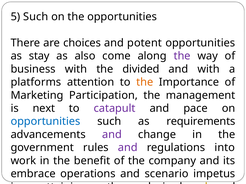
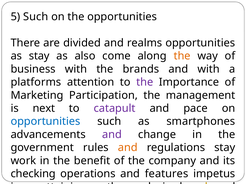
choices: choices -> divided (82, 43)
potent: potent -> realms (145, 43)
the colour: purple -> orange (182, 56)
divided: divided -> brands (141, 69)
the colour: orange -> purple (145, 82)
requirements: requirements -> smartphones (201, 122)
and colour: purple -> orange (128, 148)
regulations into: into -> stay (225, 148)
embrace: embrace -> checking (33, 174)
scenario: scenario -> features (167, 174)
